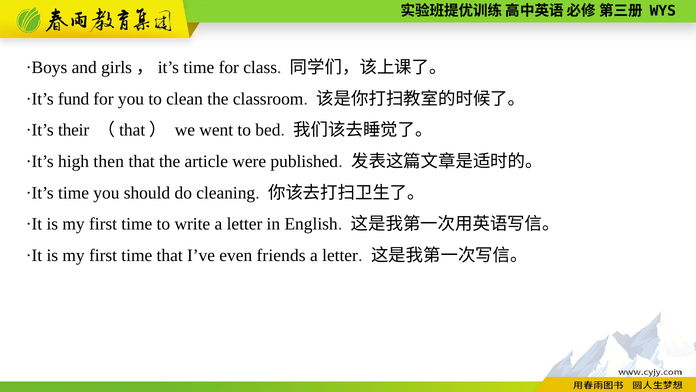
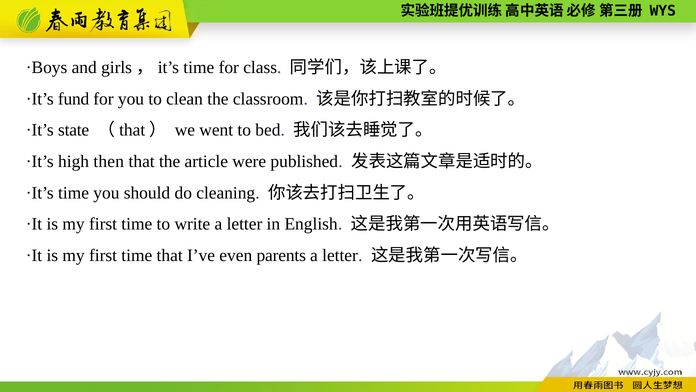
their: their -> state (74, 130)
friends: friends -> parents (281, 255)
